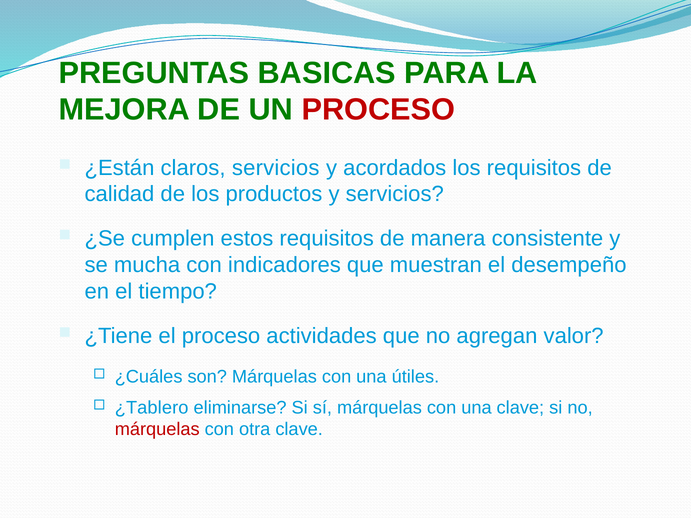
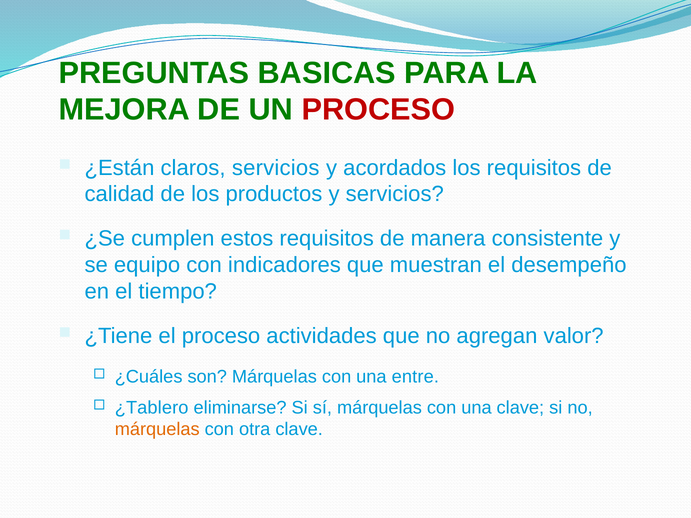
mucha: mucha -> equipo (147, 265)
útiles: útiles -> entre (415, 377)
márquelas colour: red -> orange (157, 430)
